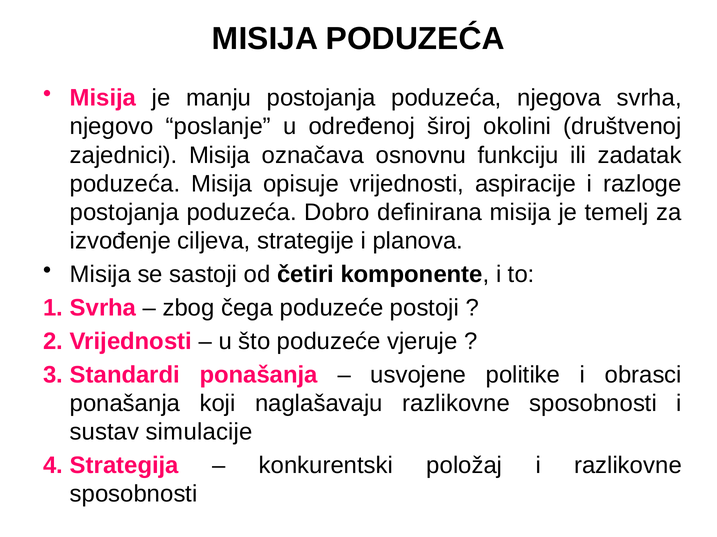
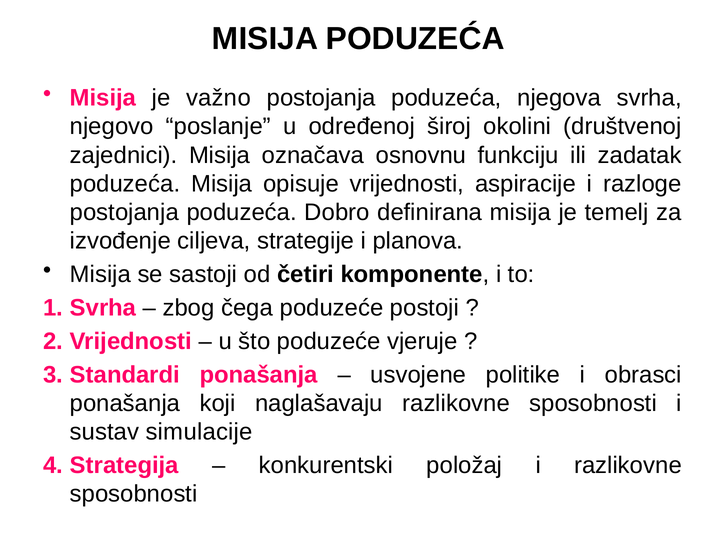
manju: manju -> važno (218, 98)
